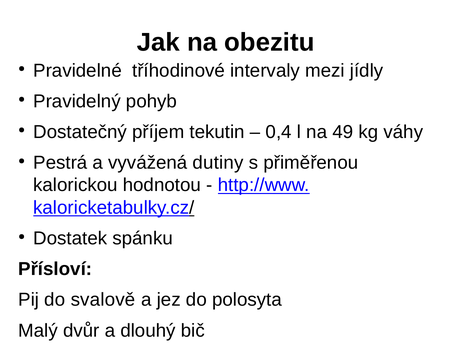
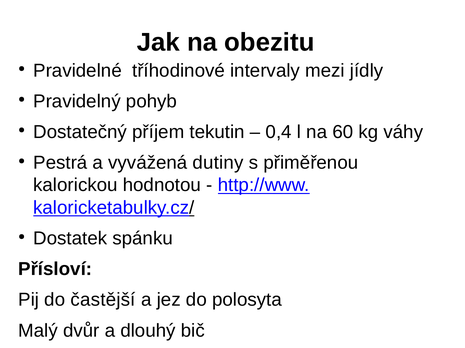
49: 49 -> 60 (343, 132)
svalově: svalově -> častější (103, 300)
